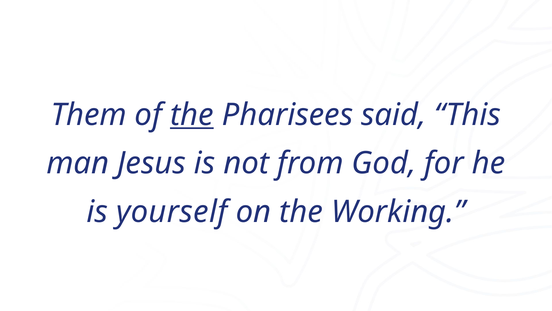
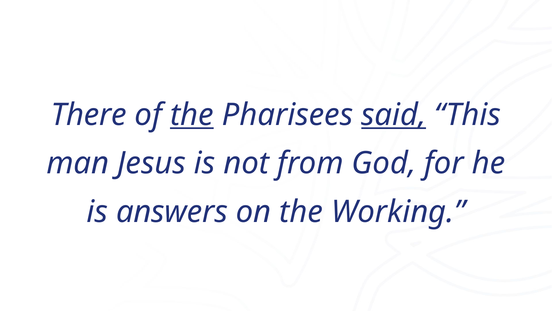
Them: Them -> There (89, 115)
said underline: none -> present (394, 115)
yourself: yourself -> answers (172, 211)
